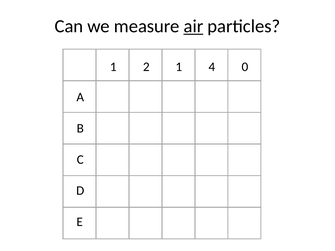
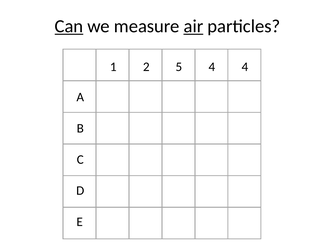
Can underline: none -> present (69, 26)
2 1: 1 -> 5 (179, 67)
4 0: 0 -> 4 (245, 67)
